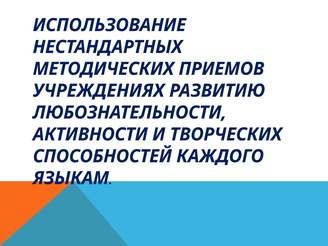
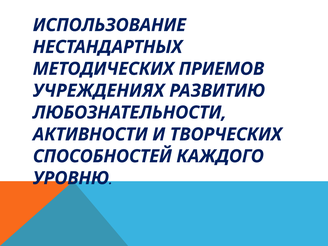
ЯЗЫКАМ: ЯЗЫКАМ -> УРОВНЮ (71, 178)
